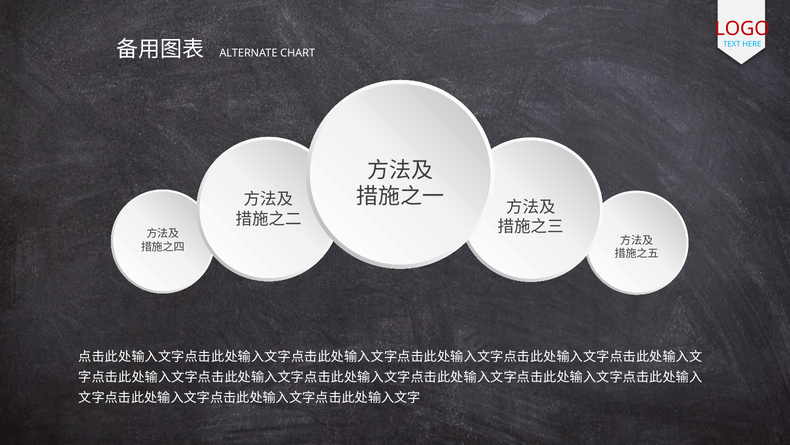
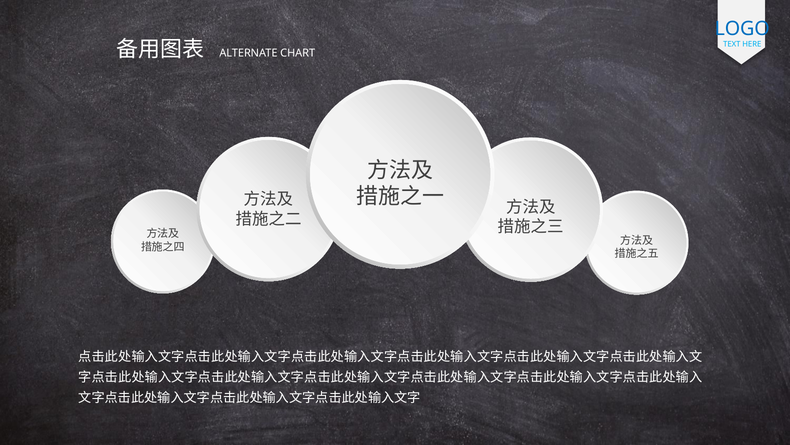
LOGO colour: red -> blue (742, 29)
